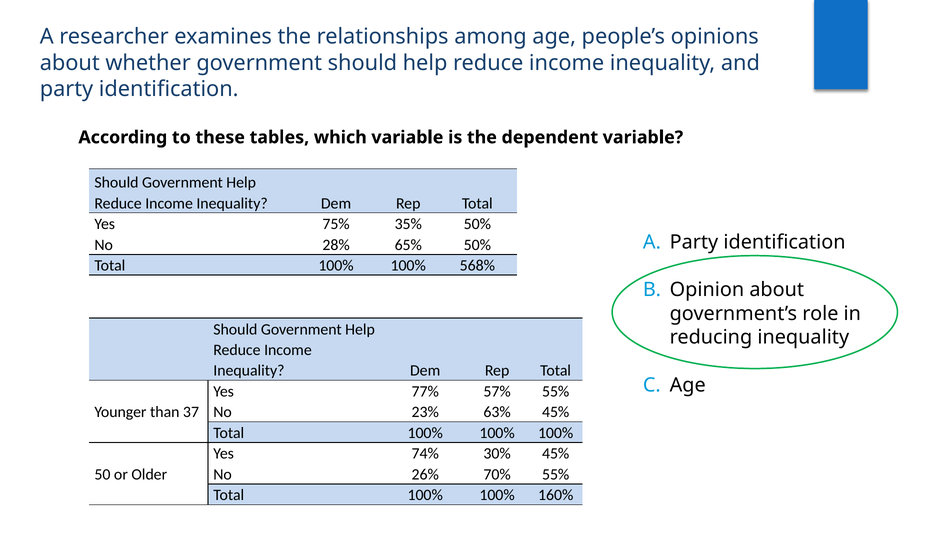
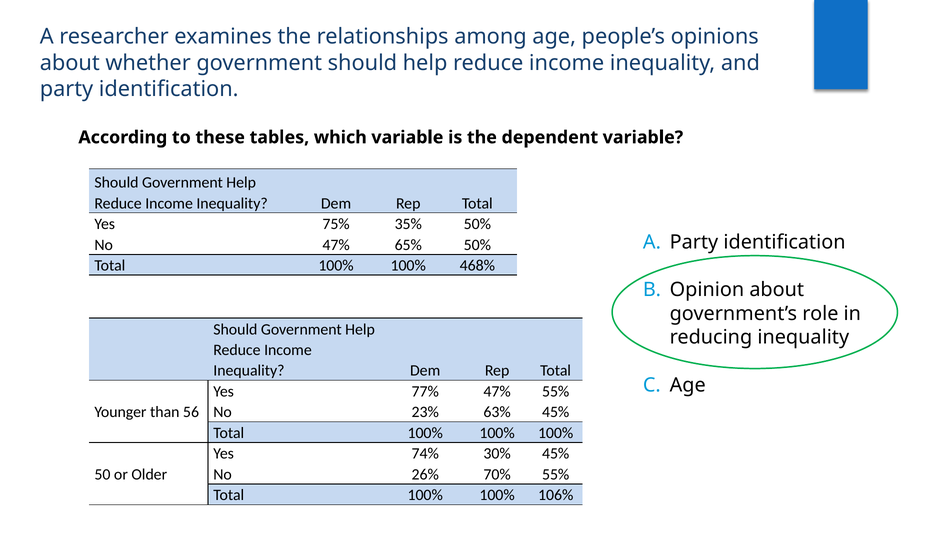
No 28%: 28% -> 47% (336, 245)
568%: 568% -> 468% (477, 266)
77% 57%: 57% -> 47% (497, 391)
37: 37 -> 56 (191, 412)
160%: 160% -> 106% (556, 495)
